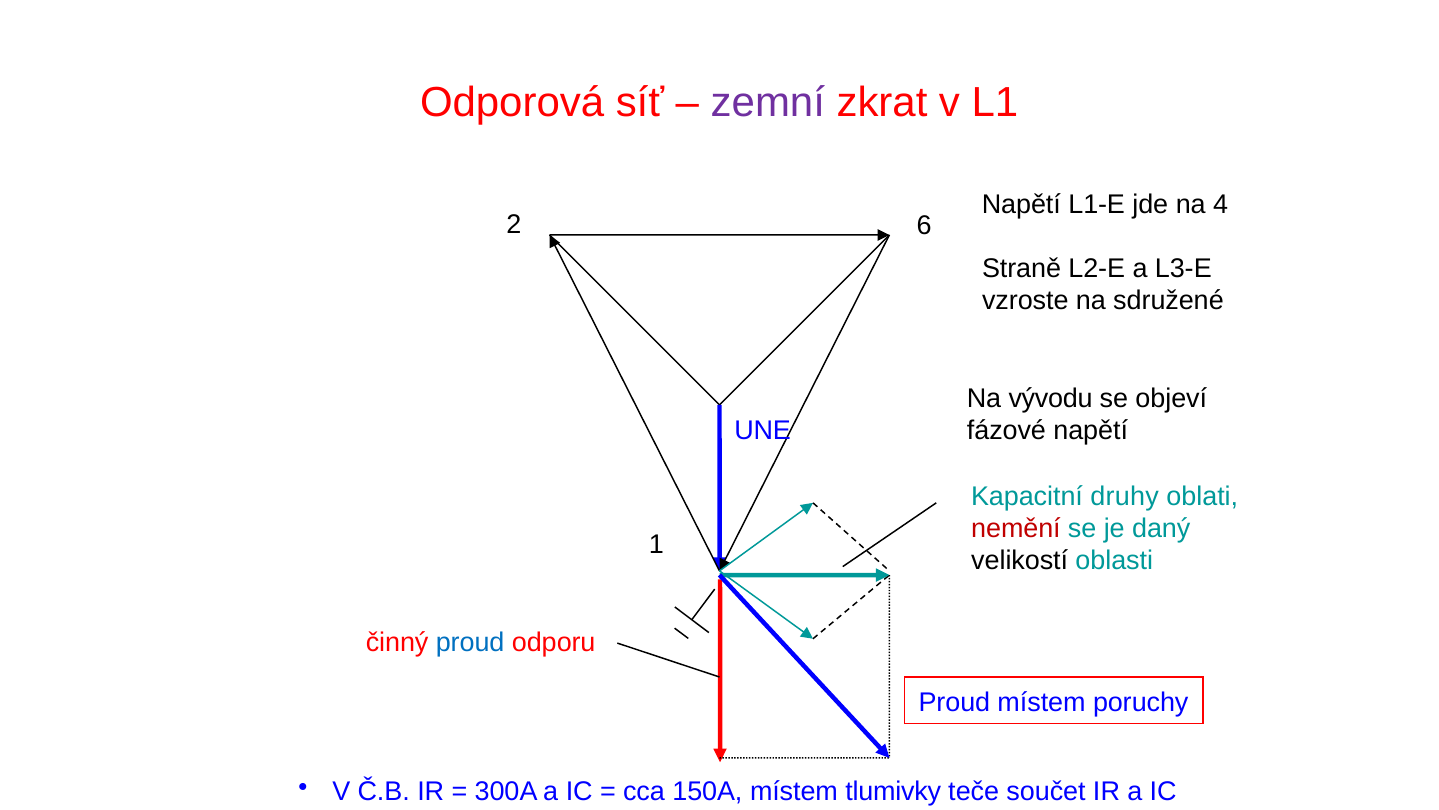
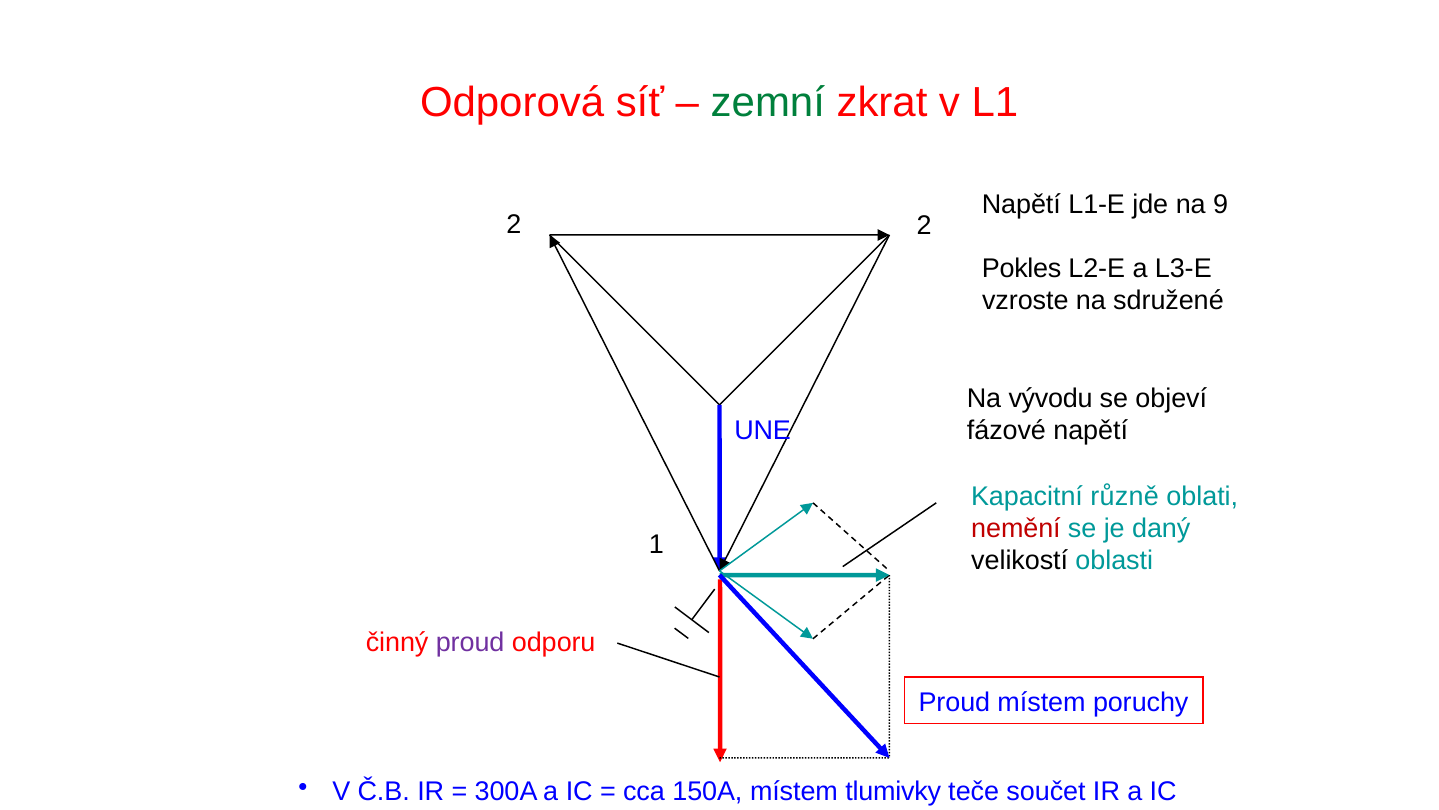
zemní colour: purple -> green (768, 103)
4: 4 -> 9 (1221, 205)
2 6: 6 -> 2 (924, 226)
Straně: Straně -> Pokles (1022, 268)
druhy: druhy -> různě (1125, 496)
proud colour: blue -> purple (470, 642)
